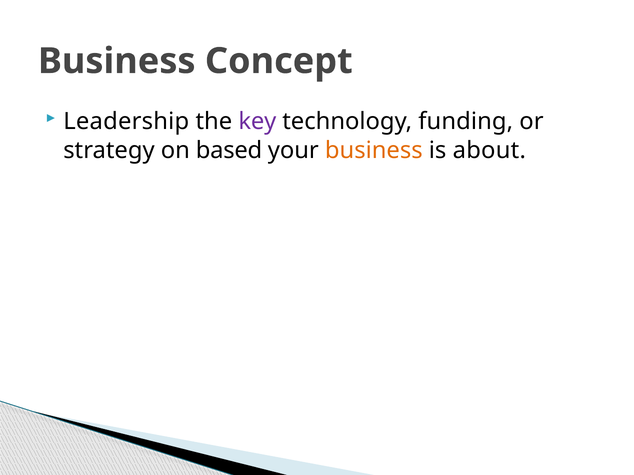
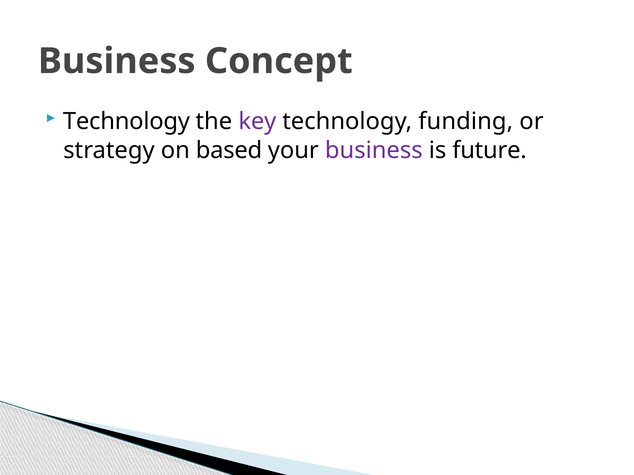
Leadership: Leadership -> Technology (126, 122)
business colour: orange -> purple (374, 150)
about: about -> future (490, 150)
